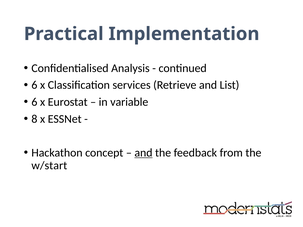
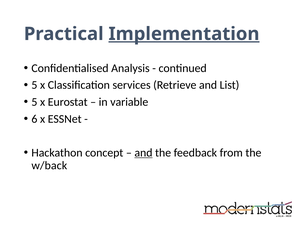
Implementation underline: none -> present (184, 34)
6: 6 -> 5 (34, 85)
6: 6 -> 5 (34, 102)
8: 8 -> 6 (34, 119)
w/start: w/start -> w/back (49, 166)
